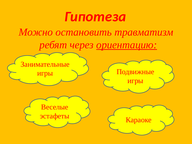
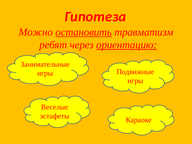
остановить underline: none -> present (84, 32)
